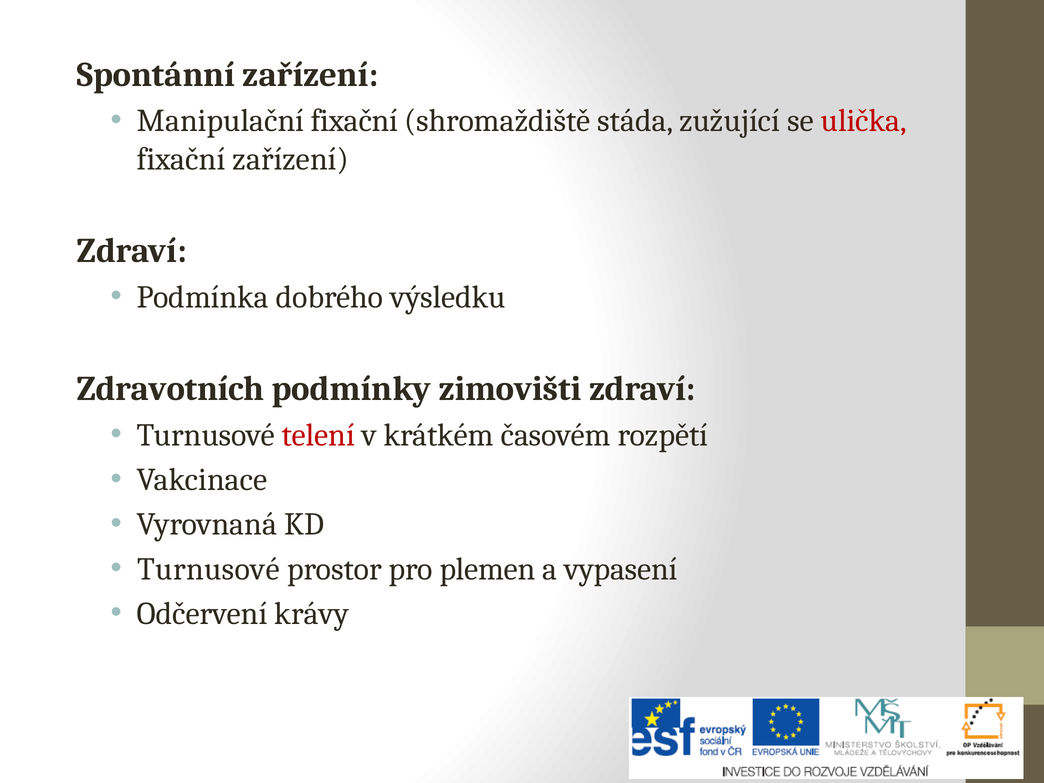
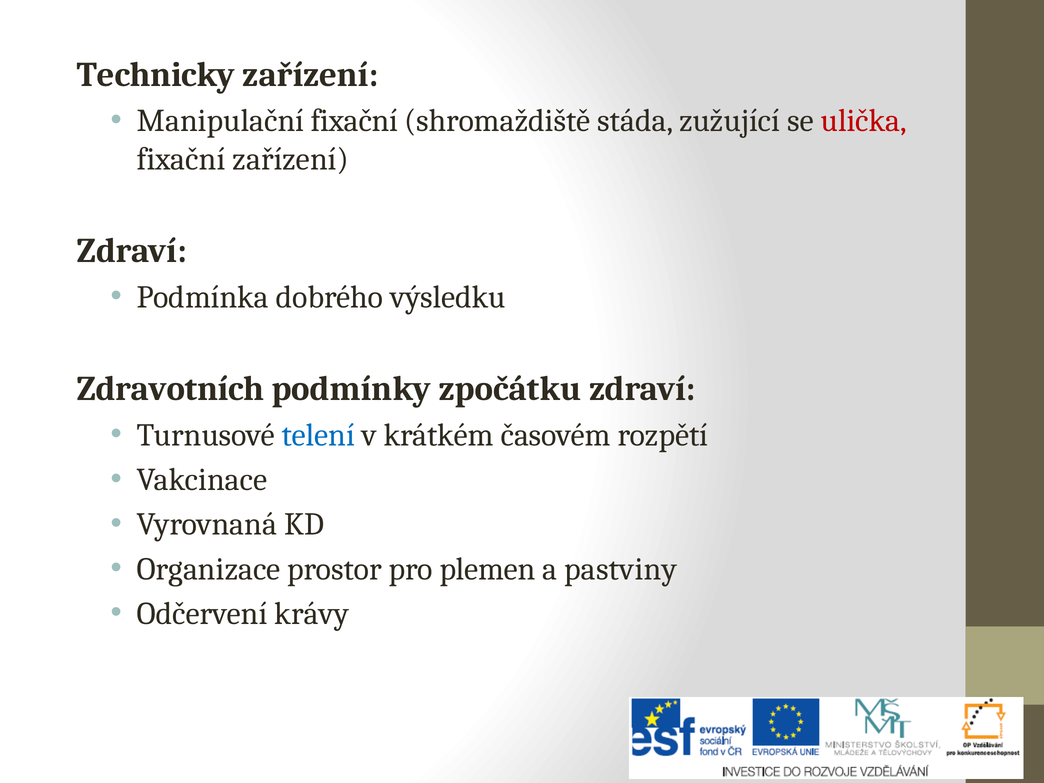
Spontánní: Spontánní -> Technicky (156, 75)
zimovišti: zimovišti -> zpočátku (510, 389)
telení colour: red -> blue (318, 435)
Turnusové: Turnusové -> Organizace (209, 569)
vypasení: vypasení -> pastviny (621, 569)
